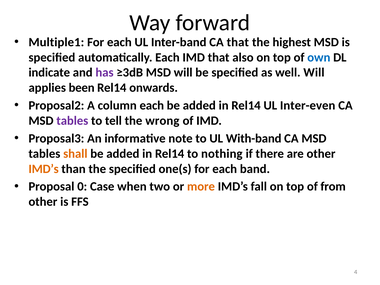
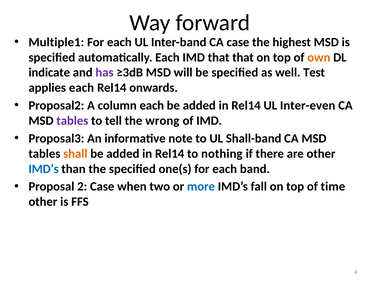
CA that: that -> case (238, 42)
that also: also -> that (243, 57)
own colour: blue -> orange (319, 57)
well Will: Will -> Test (314, 73)
applies been: been -> each (81, 88)
With-band: With-band -> Shall-band (254, 138)
IMD’s colour: orange -> blue (44, 169)
0: 0 -> 2 (82, 187)
more colour: orange -> blue (201, 187)
from: from -> time (333, 187)
